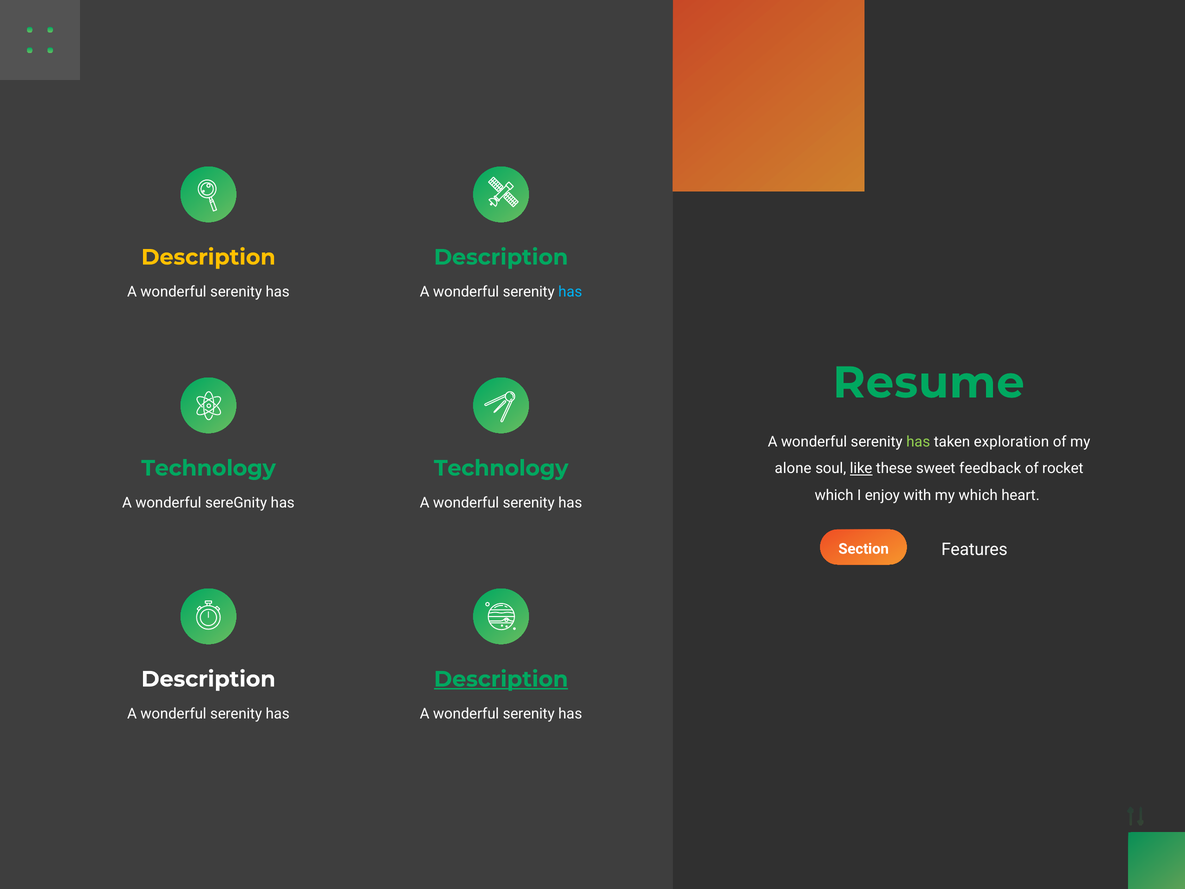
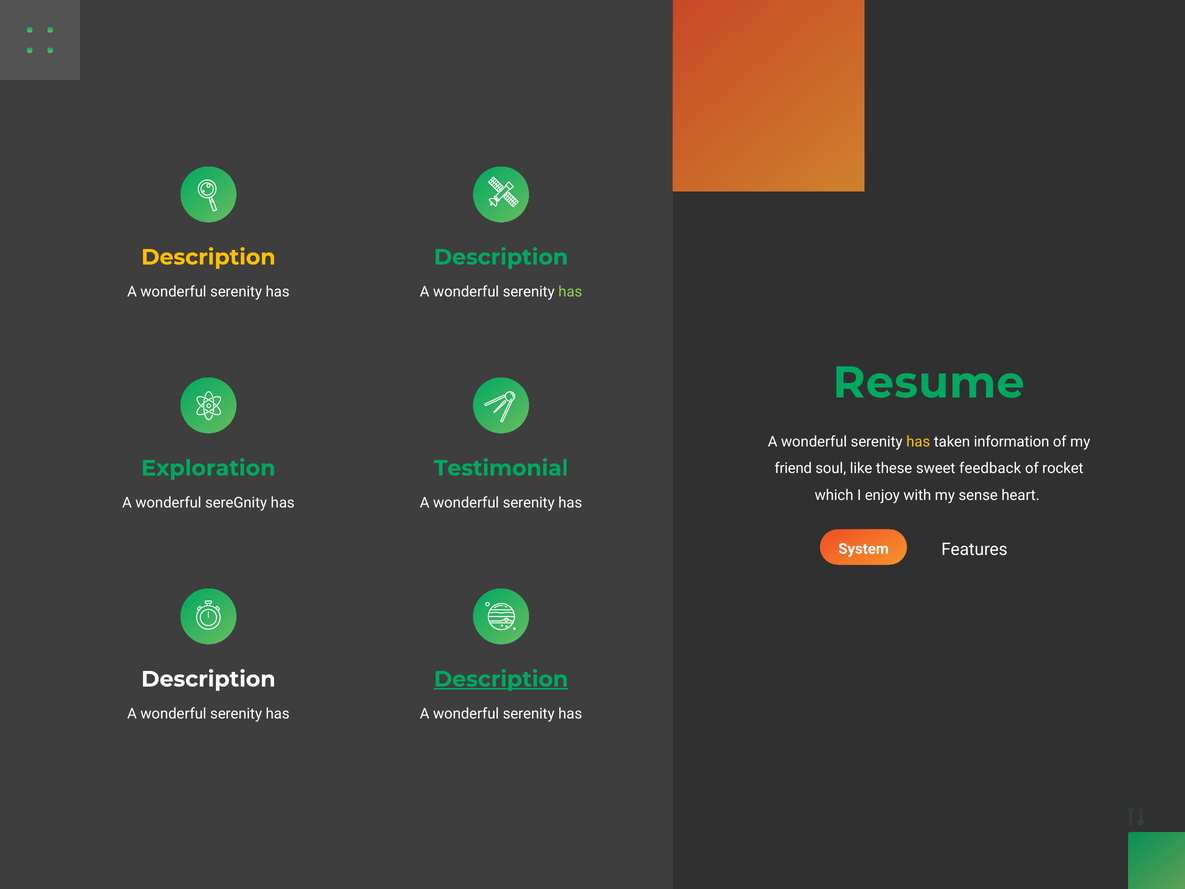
has colour: light blue -> light green (570, 292)
has colour: light green -> yellow (918, 442)
exploration: exploration -> information (1012, 442)
alone: alone -> friend (793, 468)
like underline: present -> none (861, 468)
Technology: Technology -> Exploration (208, 468)
Technology: Technology -> Testimonial (501, 468)
my which: which -> sense (978, 495)
Section: Section -> System (864, 549)
